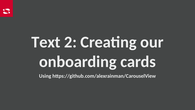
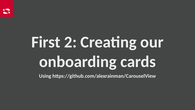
Text: Text -> First (46, 42)
